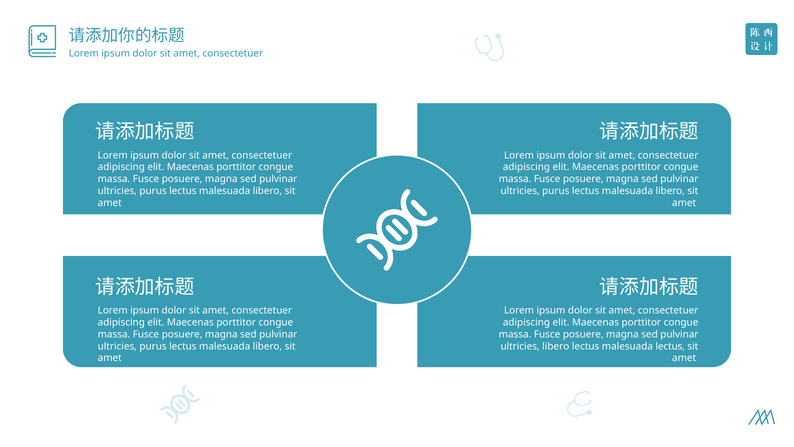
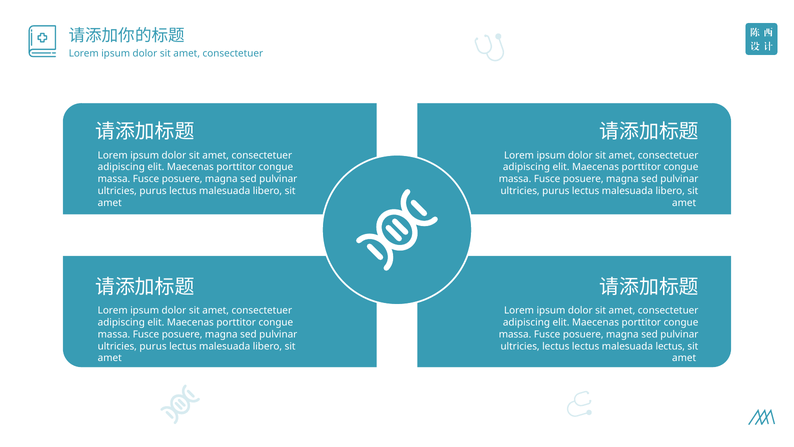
ultricies libero: libero -> lectus (556, 346)
